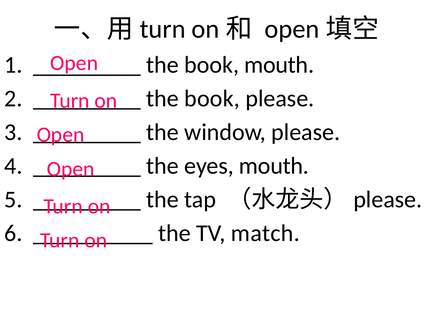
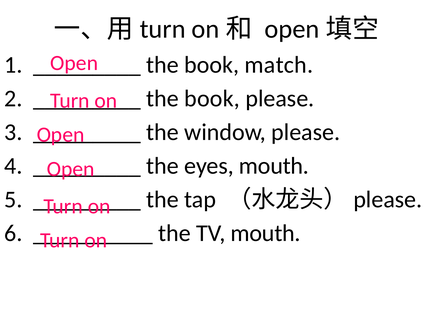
book mouth: mouth -> match (279, 65)
TV match: match -> mouth (266, 233)
